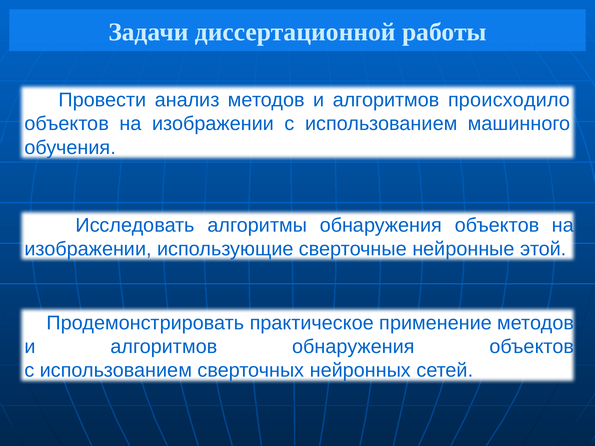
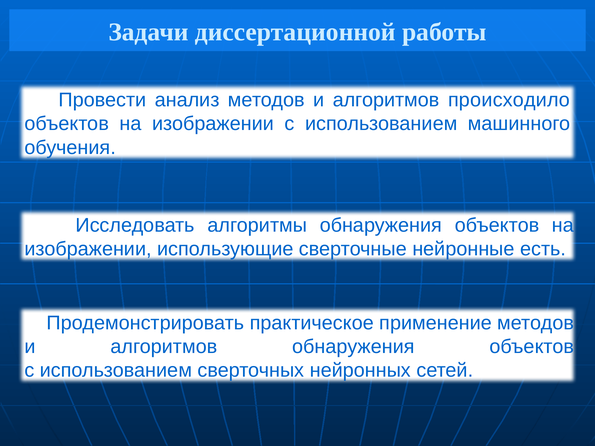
этой: этой -> есть (543, 249)
